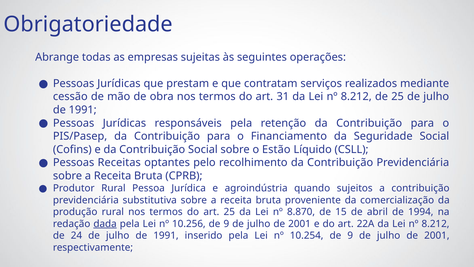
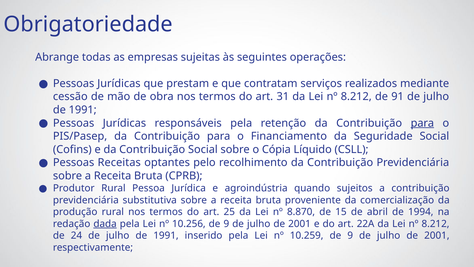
de 25: 25 -> 91 (398, 97)
para underline: none -> present (422, 123)
Estão: Estão -> Cópia (276, 149)
10.254: 10.254 -> 10.259 (307, 235)
